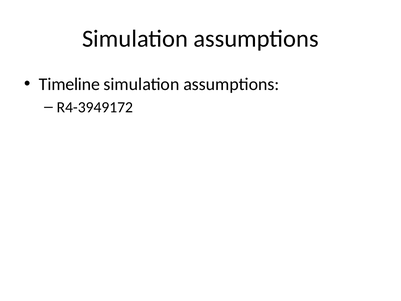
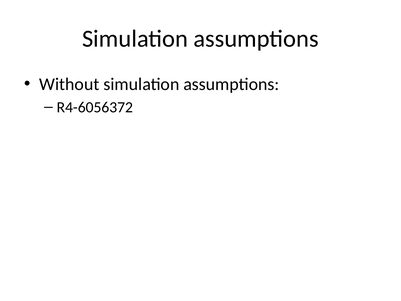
Timeline: Timeline -> Without (69, 84)
R4-3949172: R4-3949172 -> R4-6056372 (95, 107)
